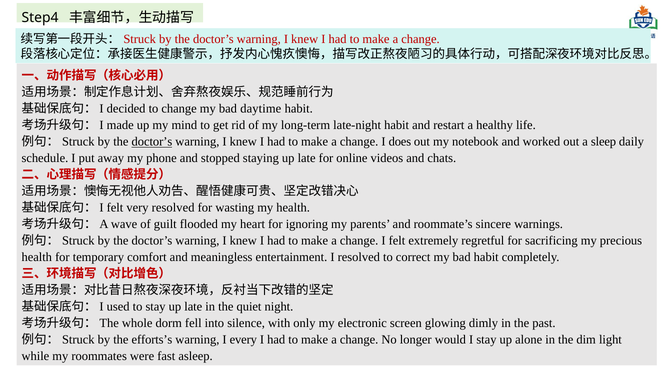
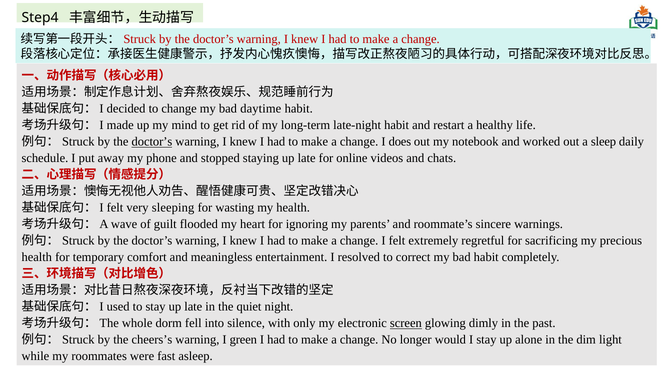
very resolved: resolved -> sleeping (173, 208)
screen underline: none -> present (406, 323)
efforts’s: efforts’s -> cheers’s (152, 339)
every: every -> green (243, 339)
